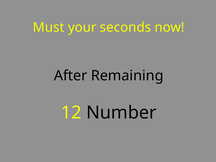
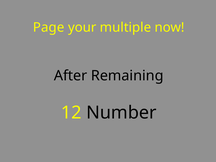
Must: Must -> Page (49, 27)
seconds: seconds -> multiple (125, 27)
